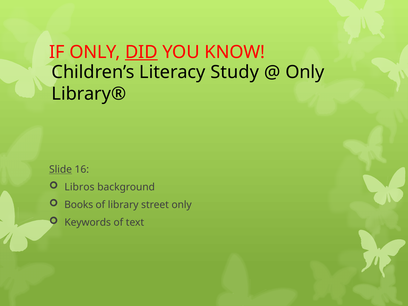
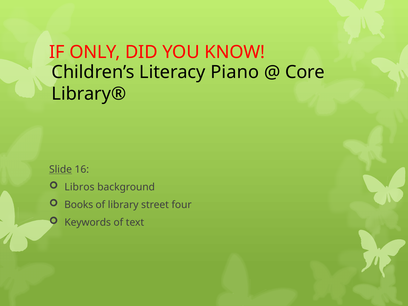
DID underline: present -> none (141, 52)
Study: Study -> Piano (235, 72)
Only: Only -> Core (305, 72)
street only: only -> four (182, 205)
